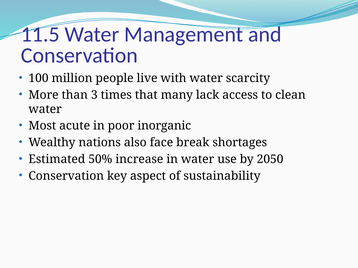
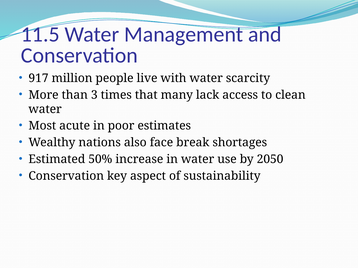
100: 100 -> 917 (38, 78)
inorganic: inorganic -> estimates (164, 126)
